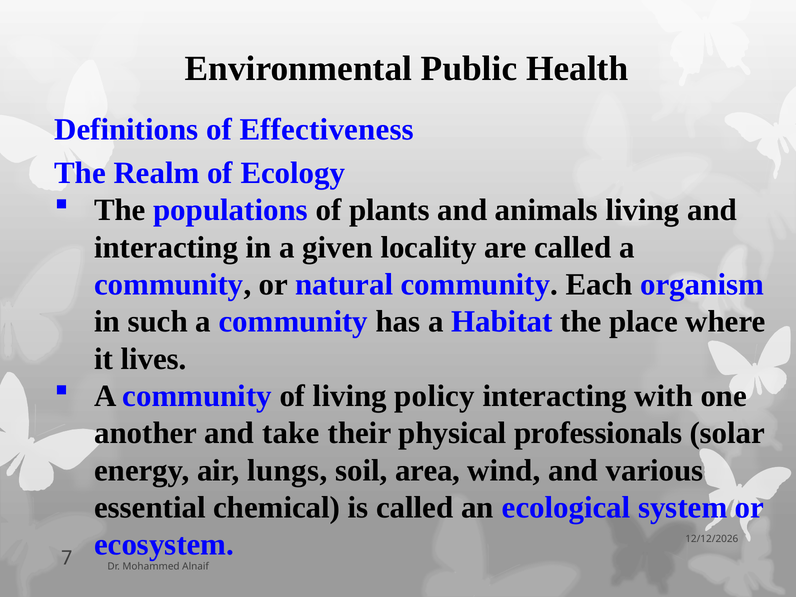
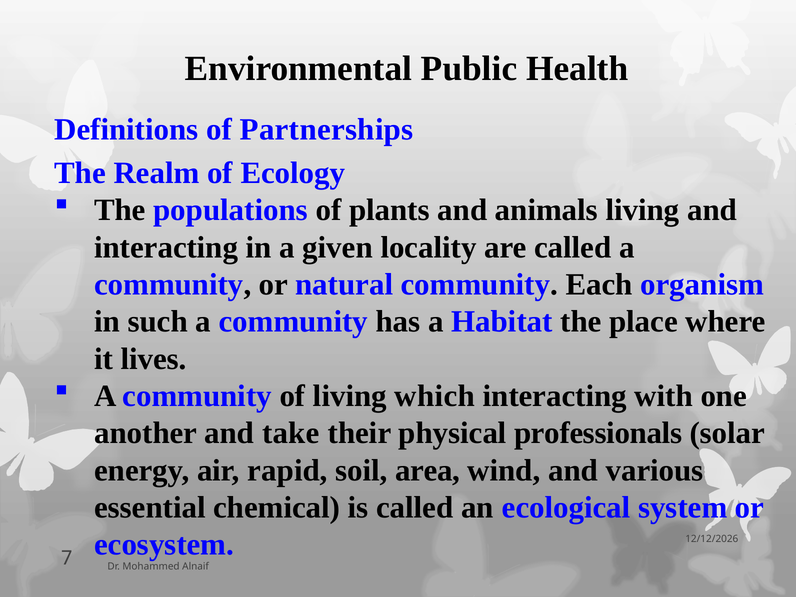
Effectiveness: Effectiveness -> Partnerships (327, 130)
policy: policy -> which (435, 396)
lungs: lungs -> rapid (288, 470)
